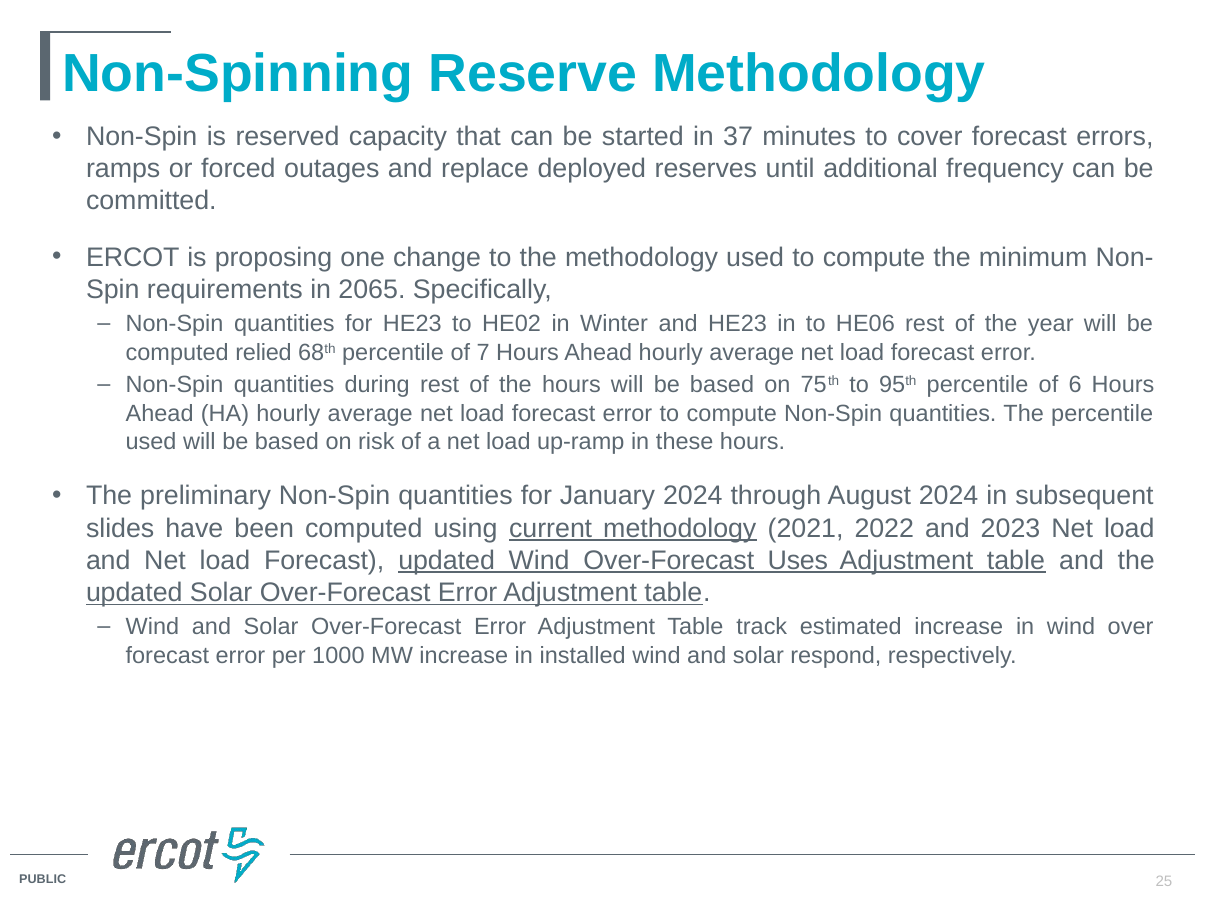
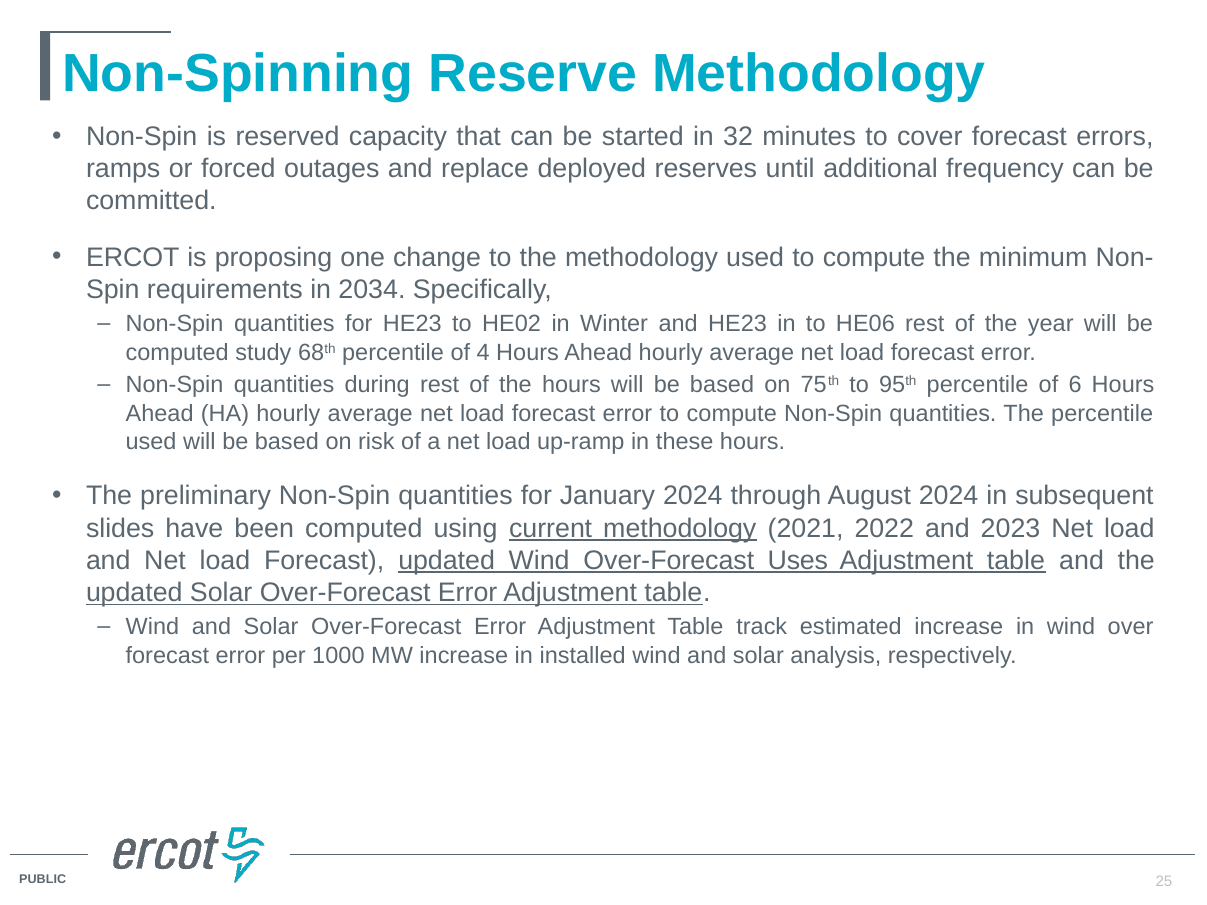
37: 37 -> 32 (738, 137)
2065: 2065 -> 2034 (372, 290)
relied: relied -> study (263, 352)
7: 7 -> 4 (483, 352)
respond: respond -> analysis (836, 655)
